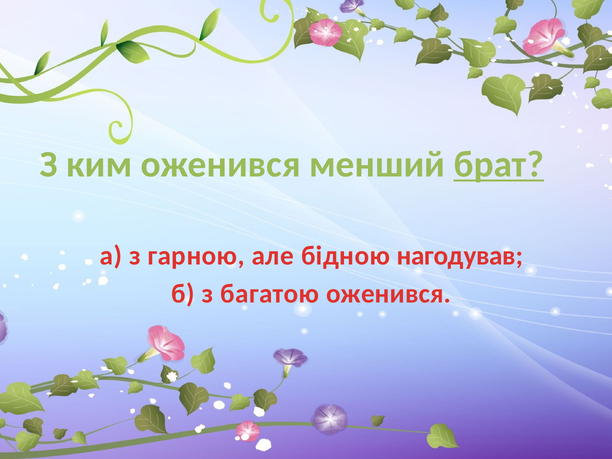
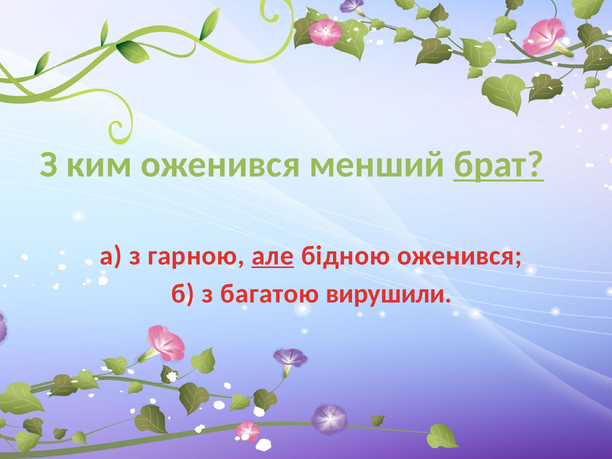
але underline: none -> present (273, 256)
бідною нагодував: нагодував -> оженився (460, 256)
багатою оженився: оженився -> вирушили (389, 294)
